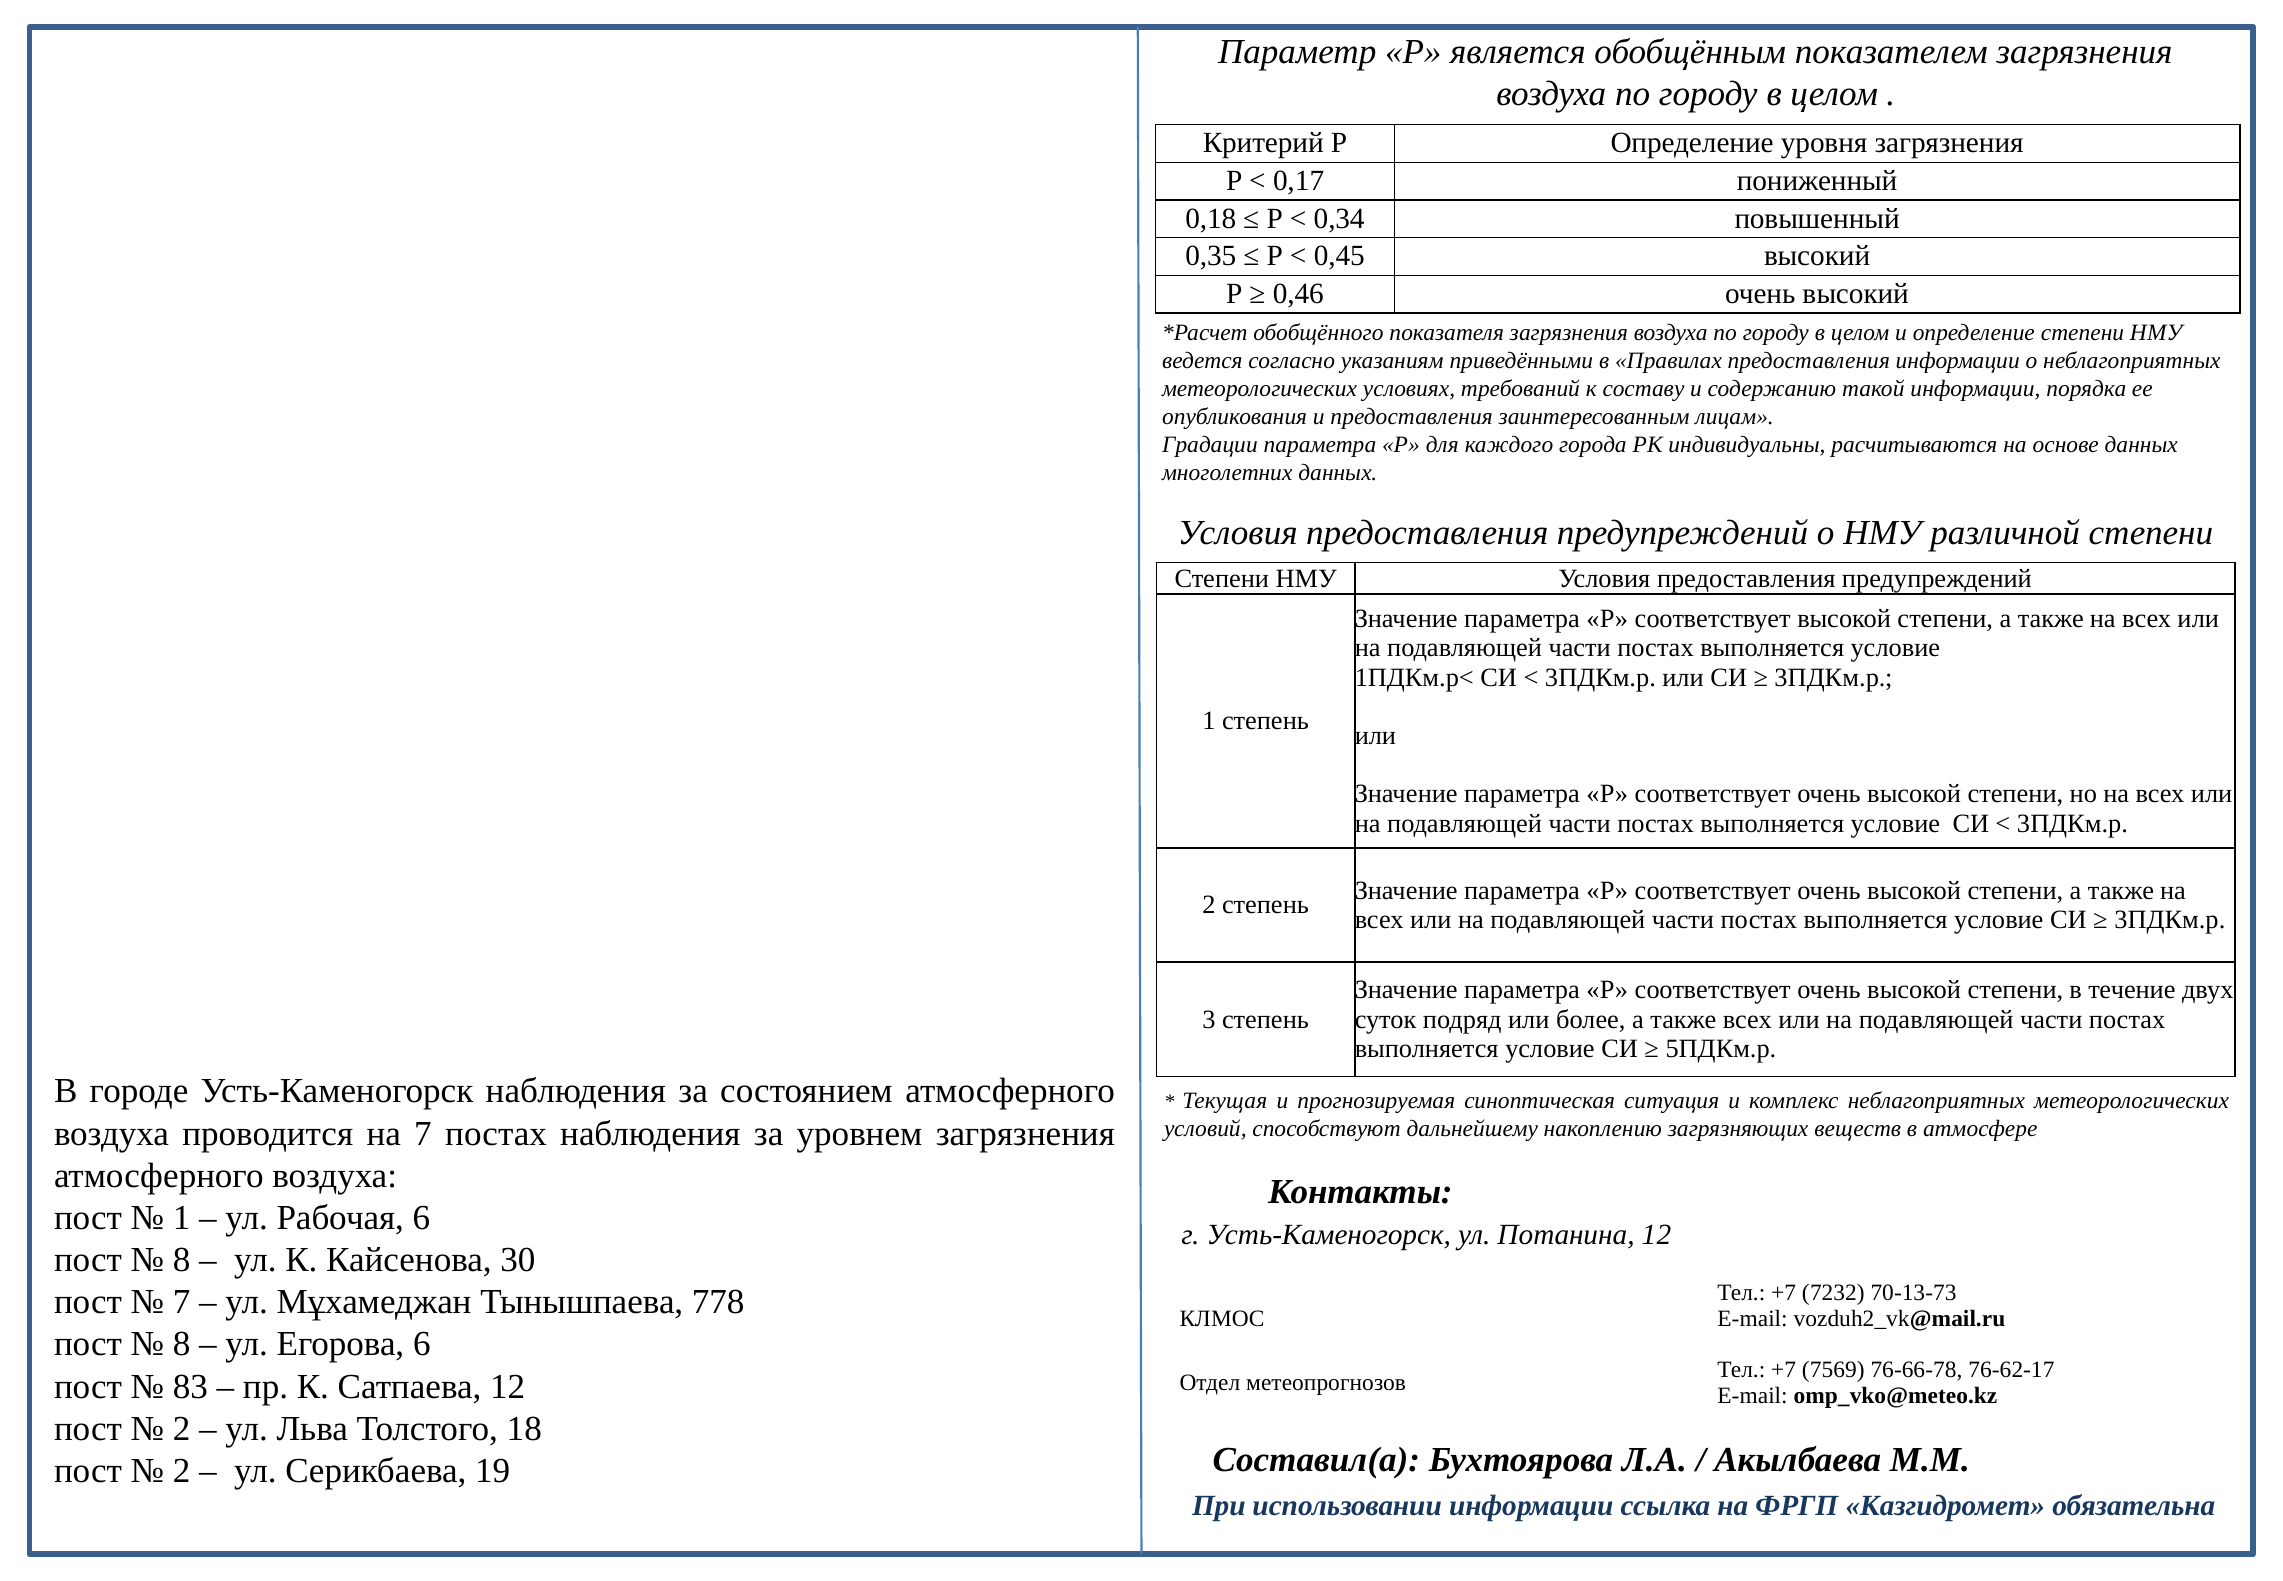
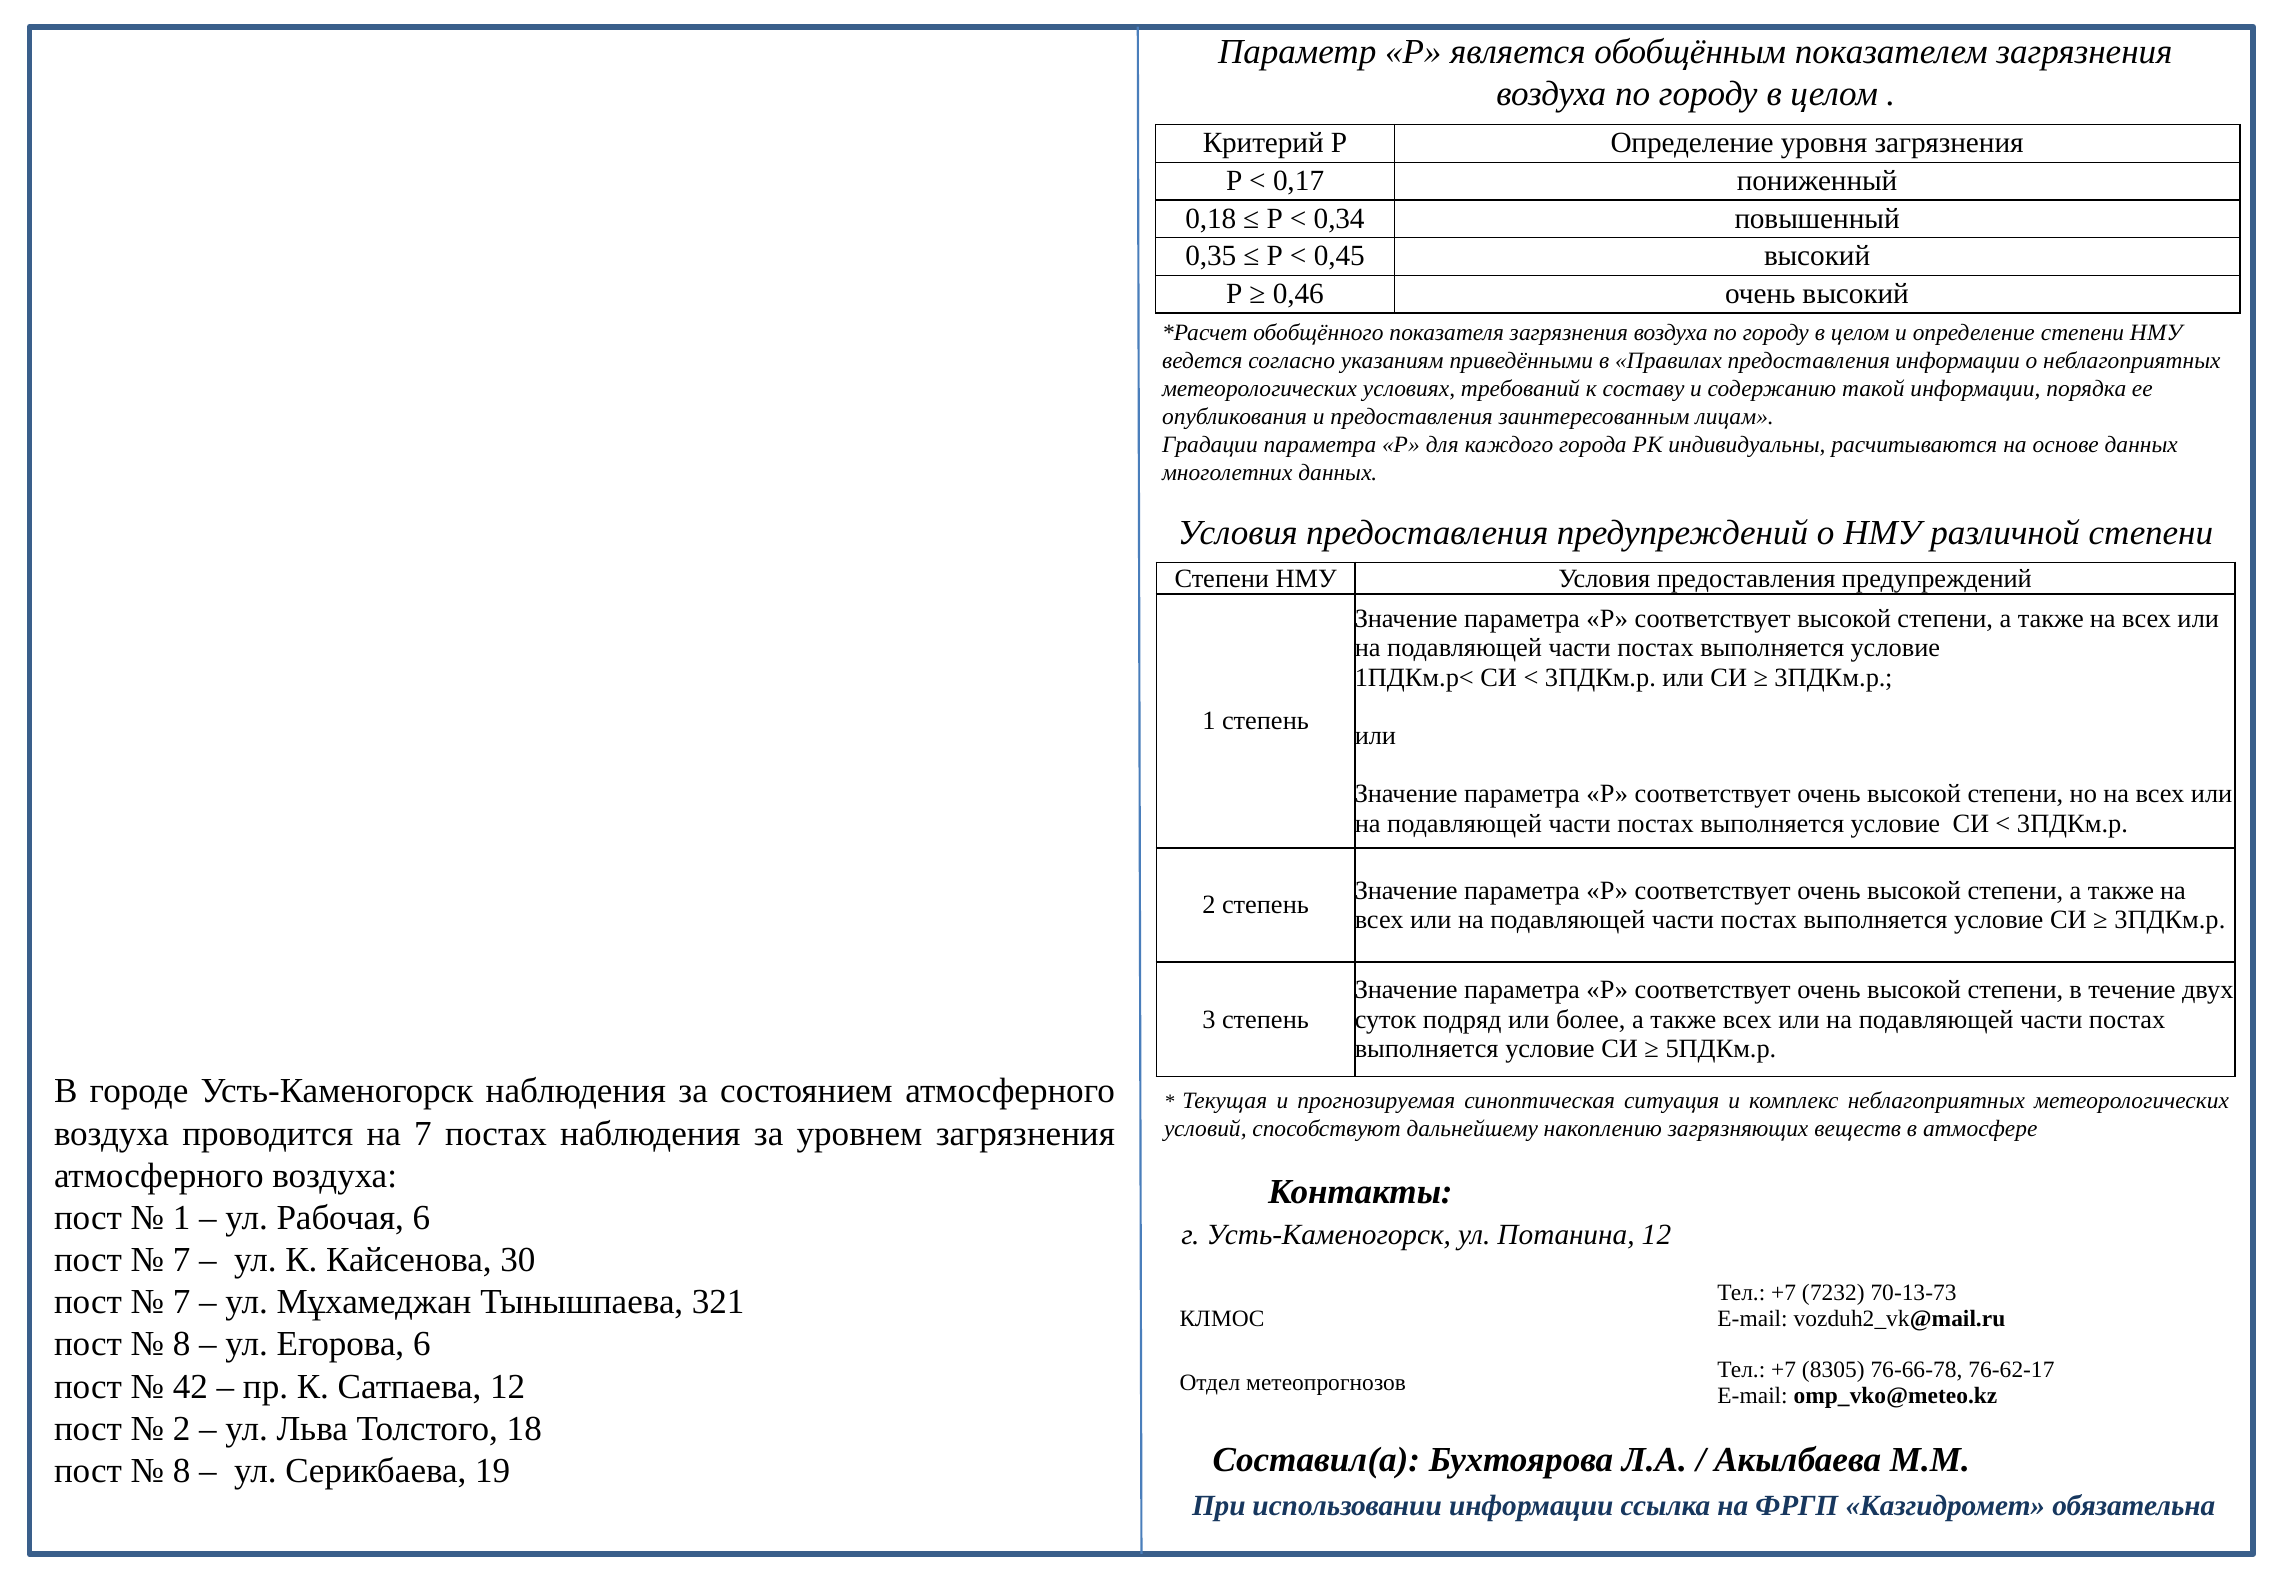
8: 8 -> 7 (182, 1260)
778: 778 -> 321 (718, 1302)
7569: 7569 -> 8305 (1833, 1370)
83: 83 -> 42 (190, 1386)
2: 2 -> 8 (182, 1470)
